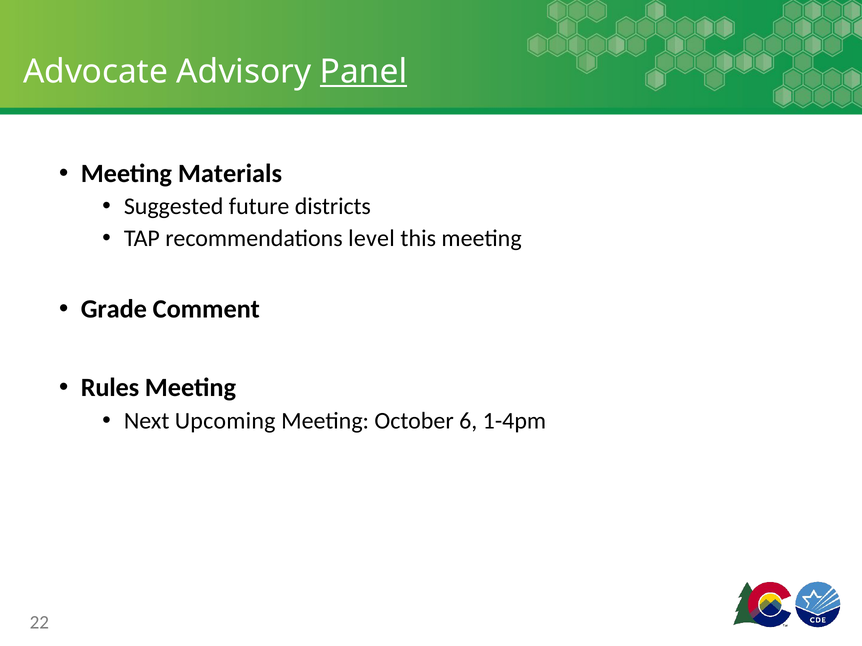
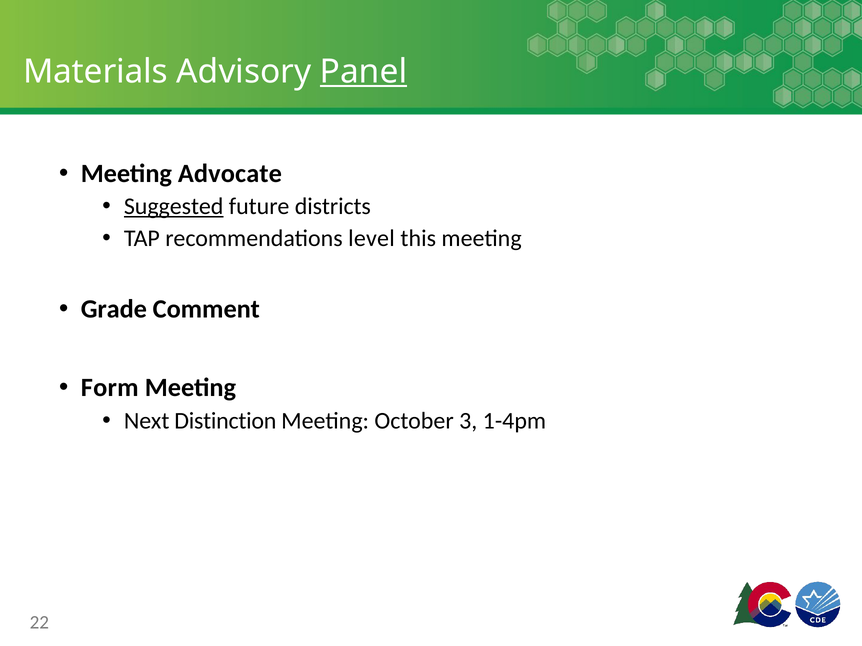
Advocate: Advocate -> Materials (96, 72)
Materials: Materials -> Advocate (230, 174)
Suggested underline: none -> present (174, 207)
Rules: Rules -> Form (110, 388)
Upcoming: Upcoming -> Distinction (225, 421)
6: 6 -> 3 (468, 421)
